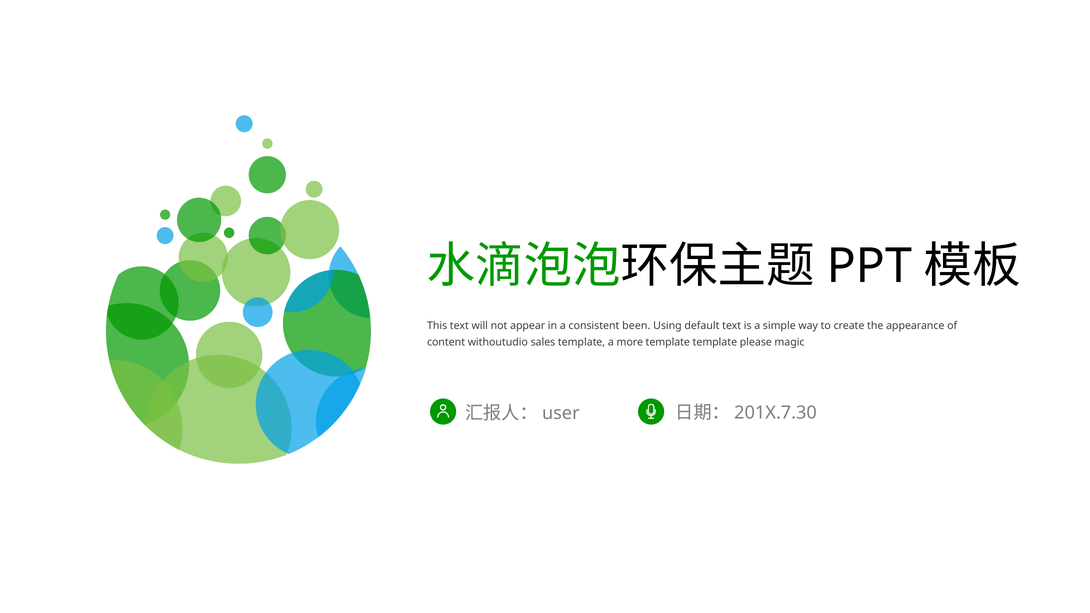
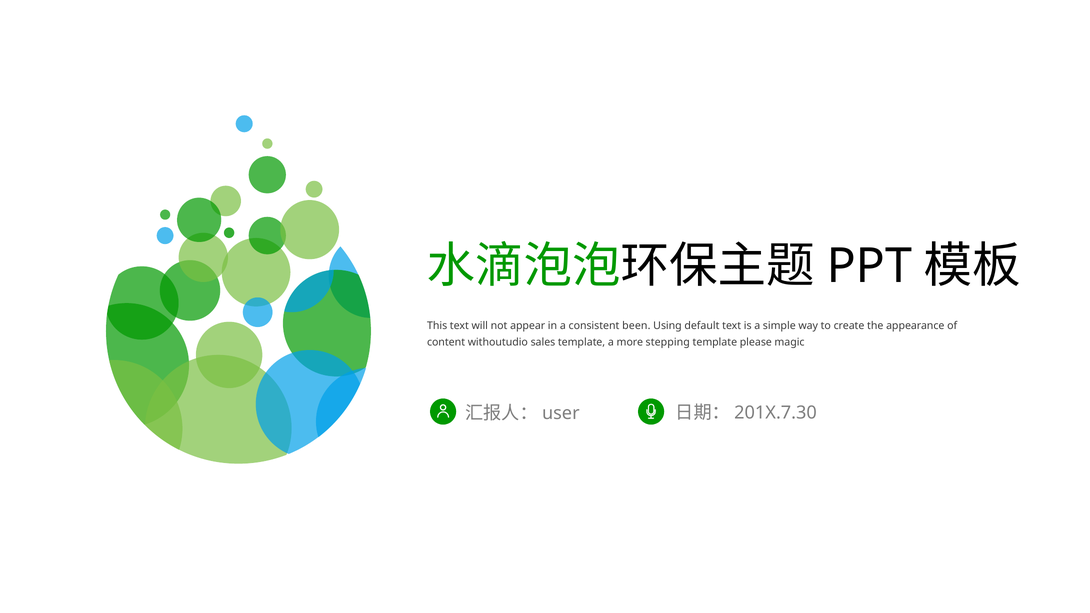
more template: template -> stepping (668, 342)
